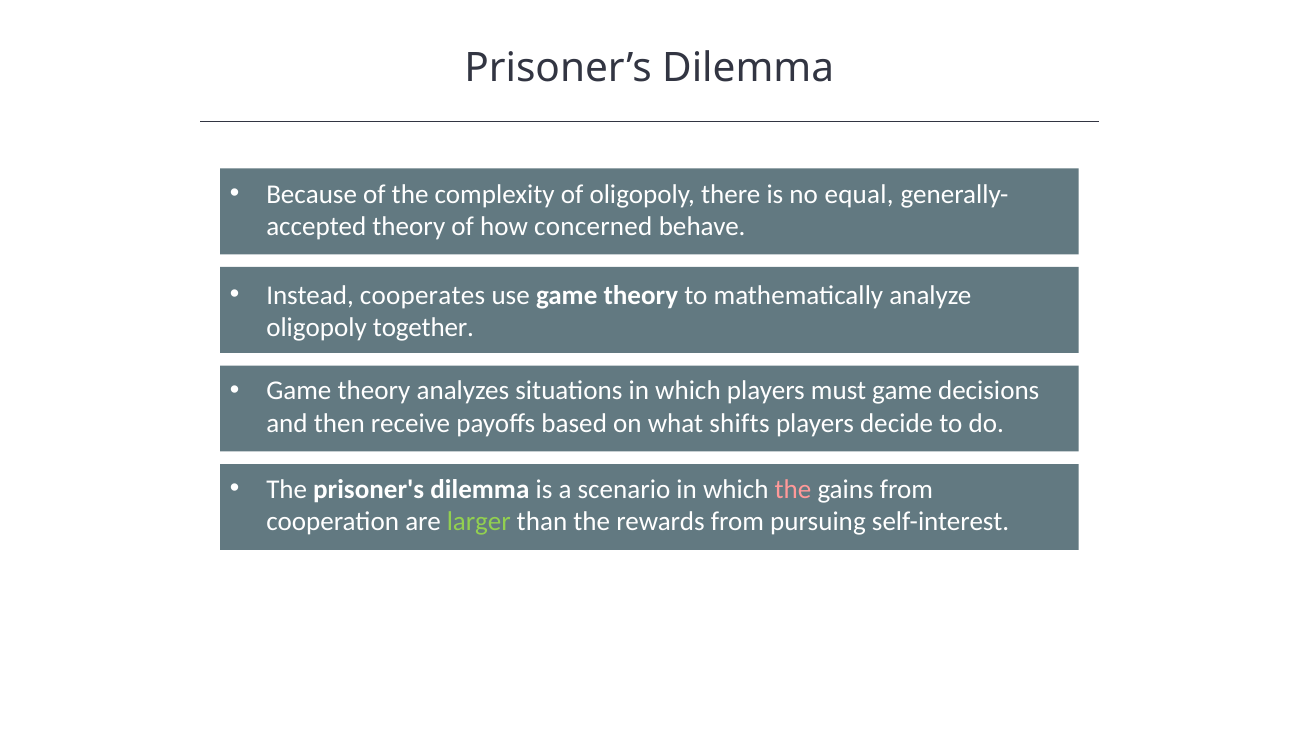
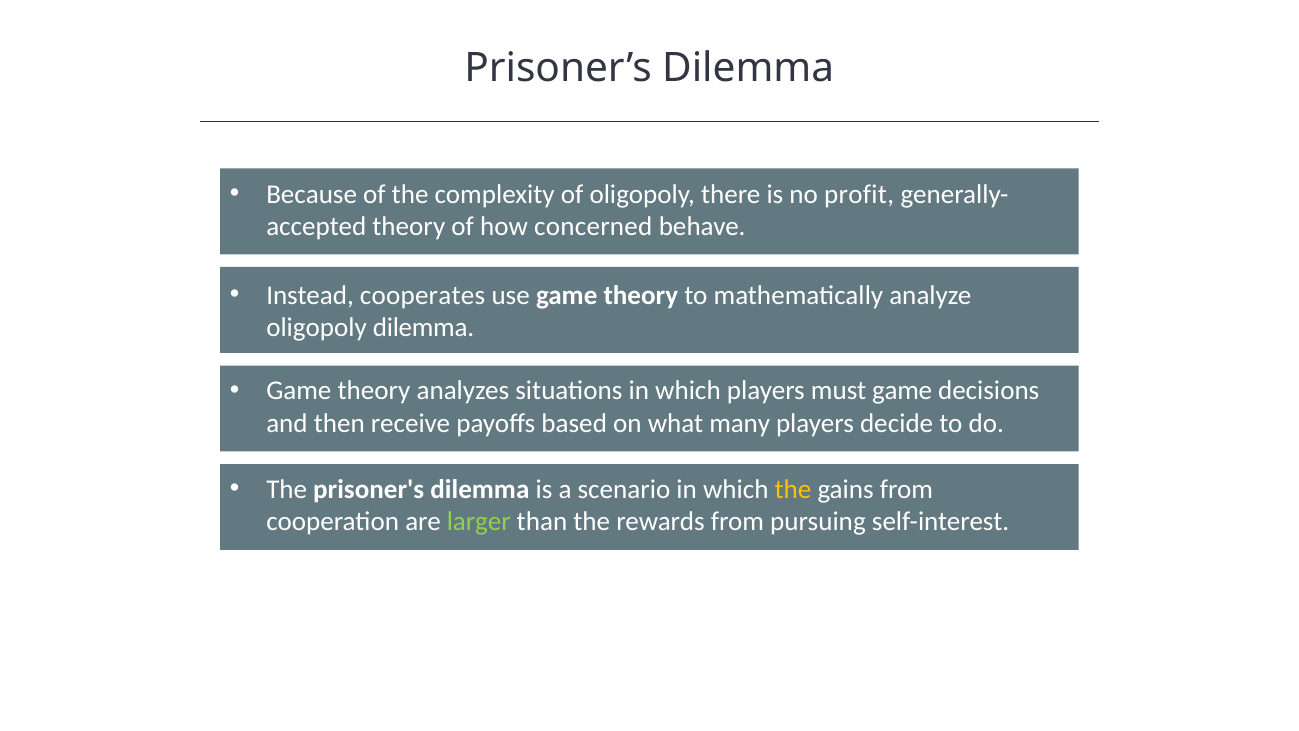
equal: equal -> profit (859, 194)
oligopoly together: together -> dilemma (423, 328)
shifts: shifts -> many (740, 423)
the colour: pink -> yellow (793, 489)
